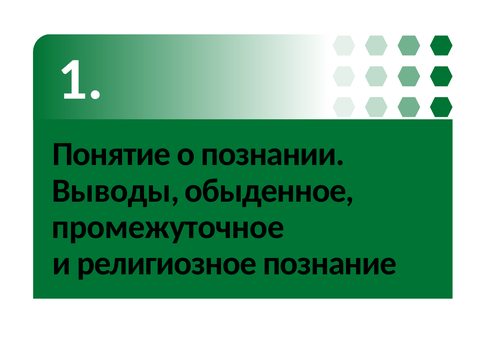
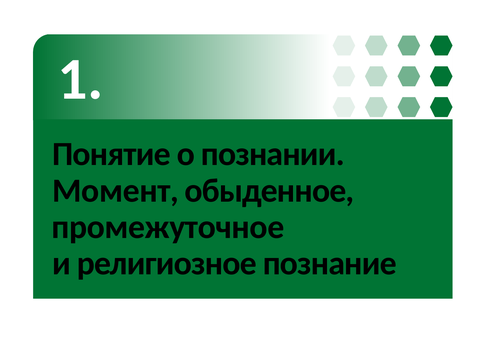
Выводы: Выводы -> Момент (116, 190)
